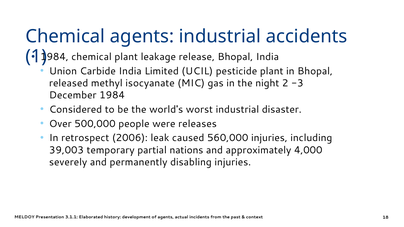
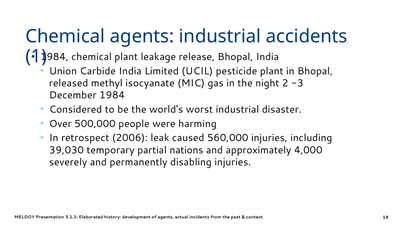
releases: releases -> harming (198, 124)
39,003: 39,003 -> 39,030 (66, 150)
